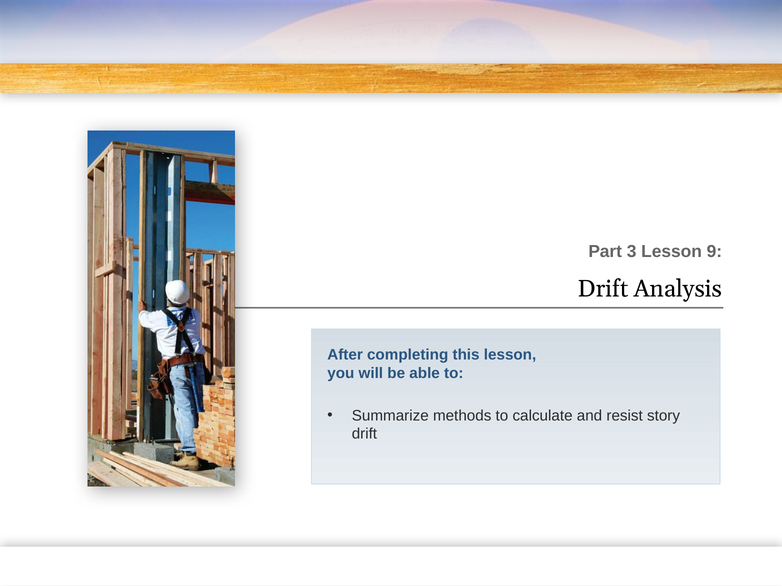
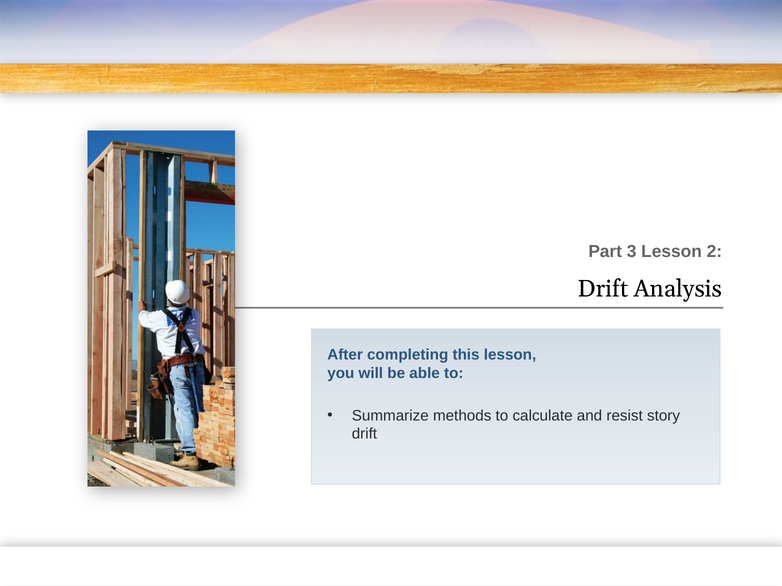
9: 9 -> 2 (714, 252)
